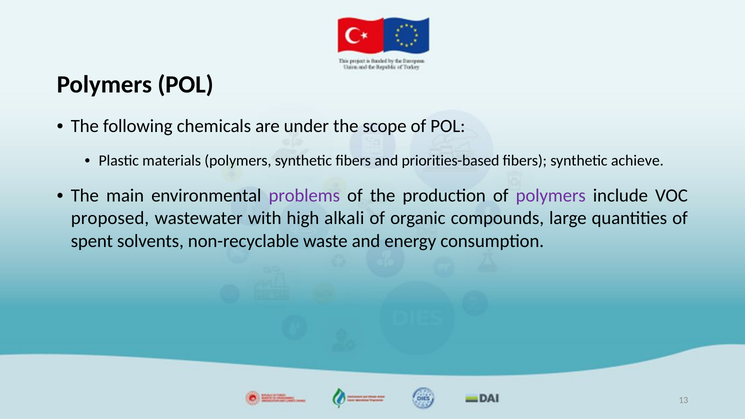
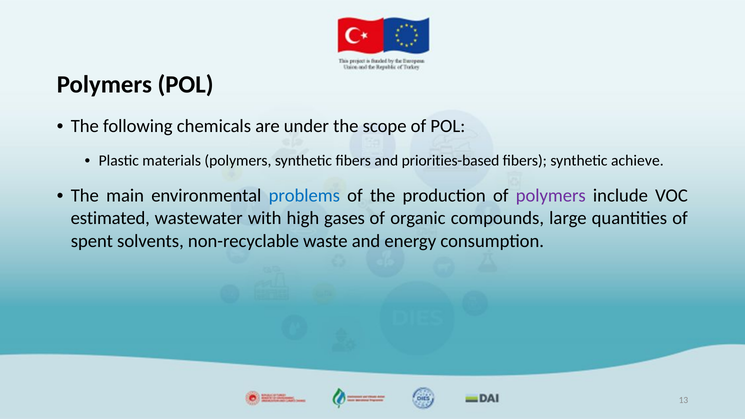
problems colour: purple -> blue (304, 196)
proposed: proposed -> estimated (110, 218)
alkali: alkali -> gases (344, 218)
